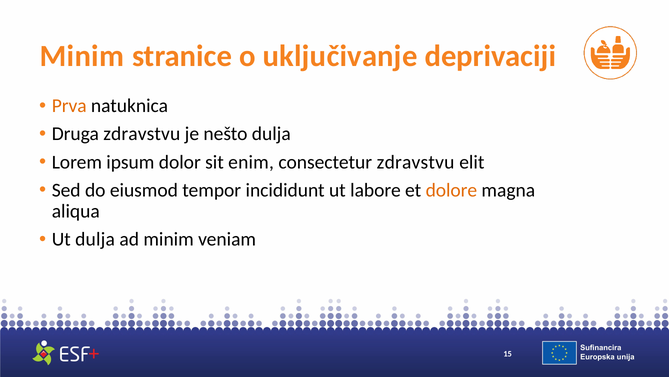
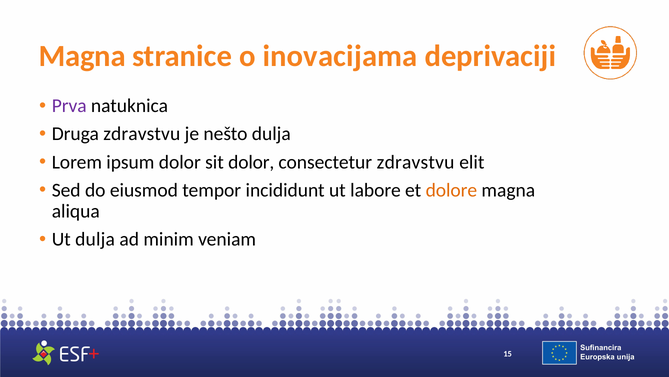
Minim: Minim -> Magna (82, 56)
uključivanje: uključivanje -> inovacijama (340, 56)
Prva colour: orange -> purple (69, 106)
sit enim: enim -> dolor (251, 162)
